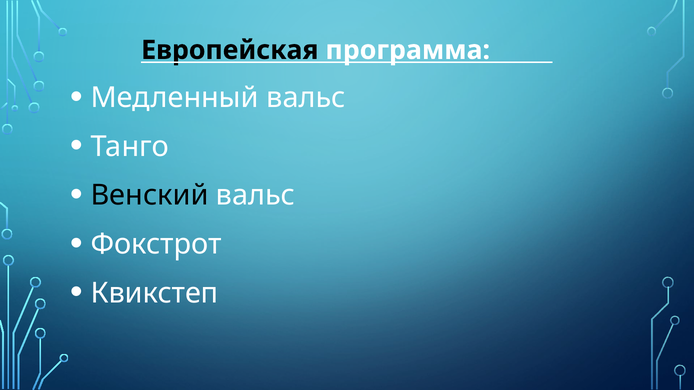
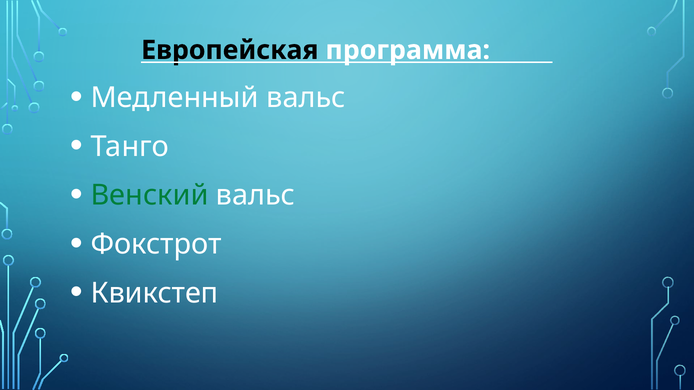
Венский colour: black -> green (150, 196)
